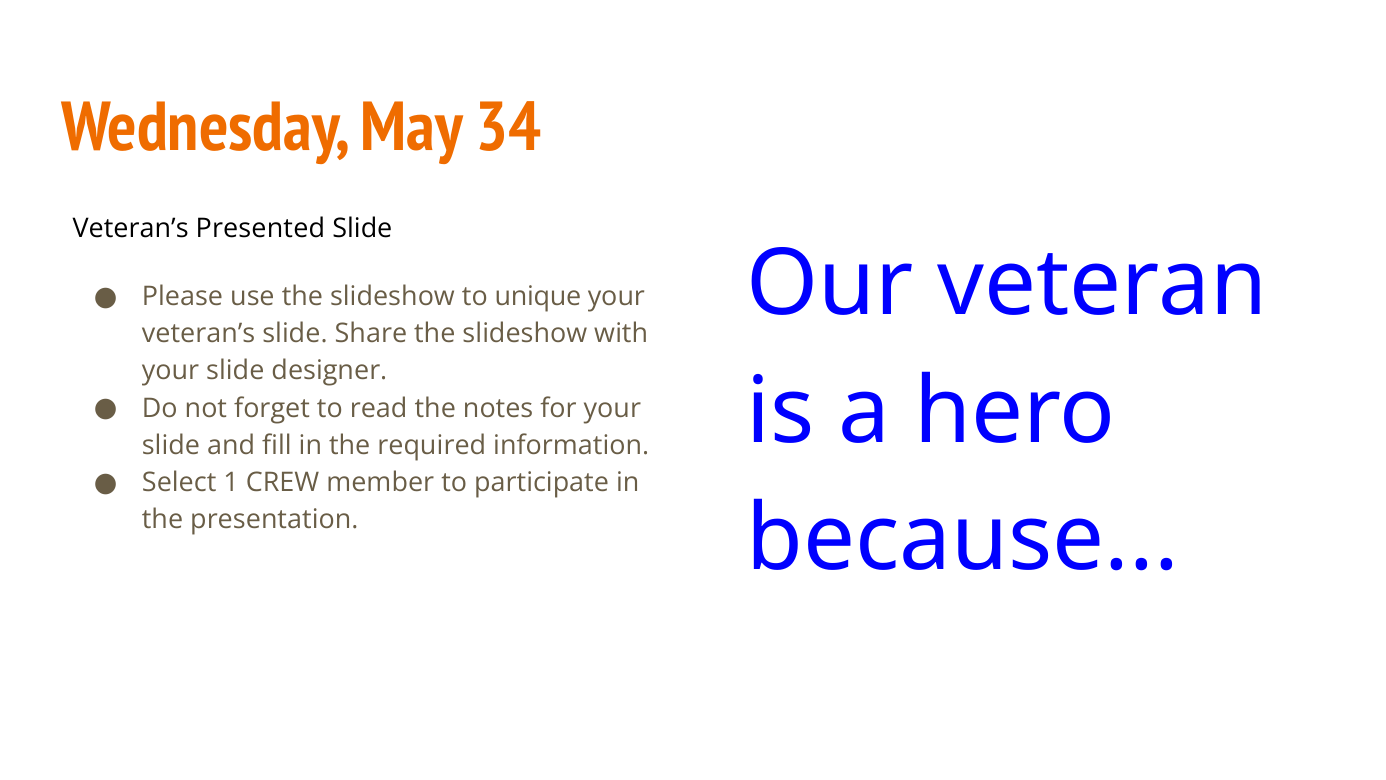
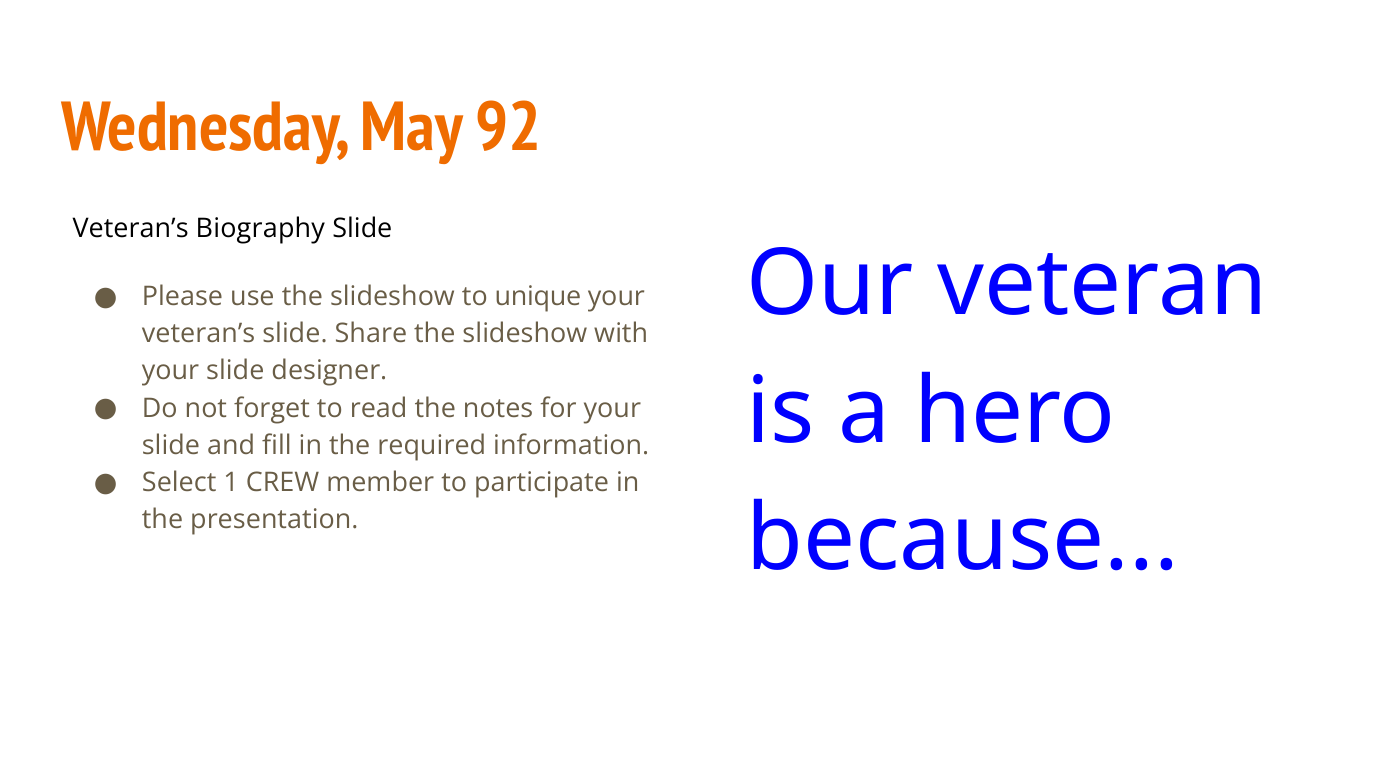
34: 34 -> 92 (508, 128)
Presented: Presented -> Biography (260, 229)
